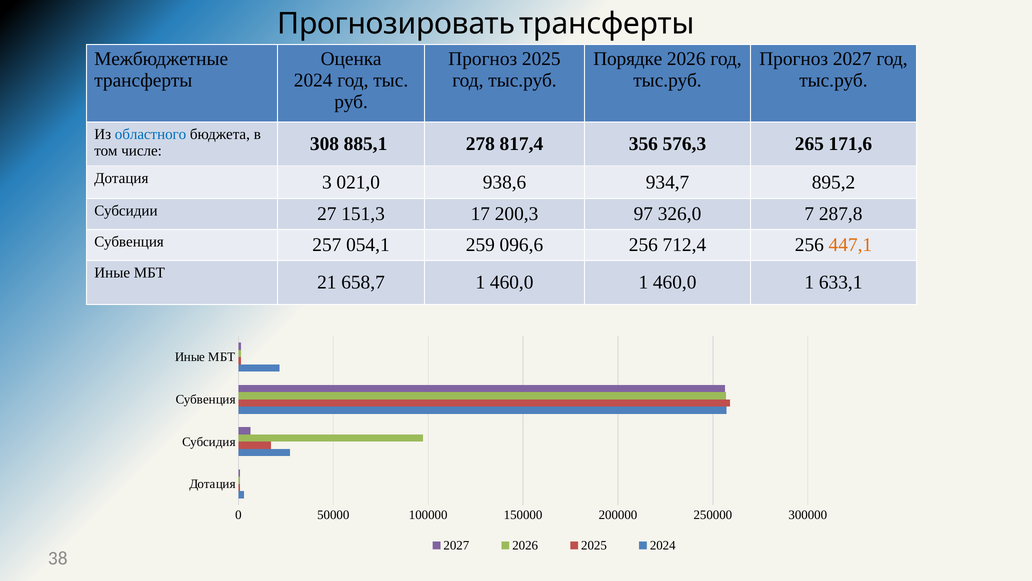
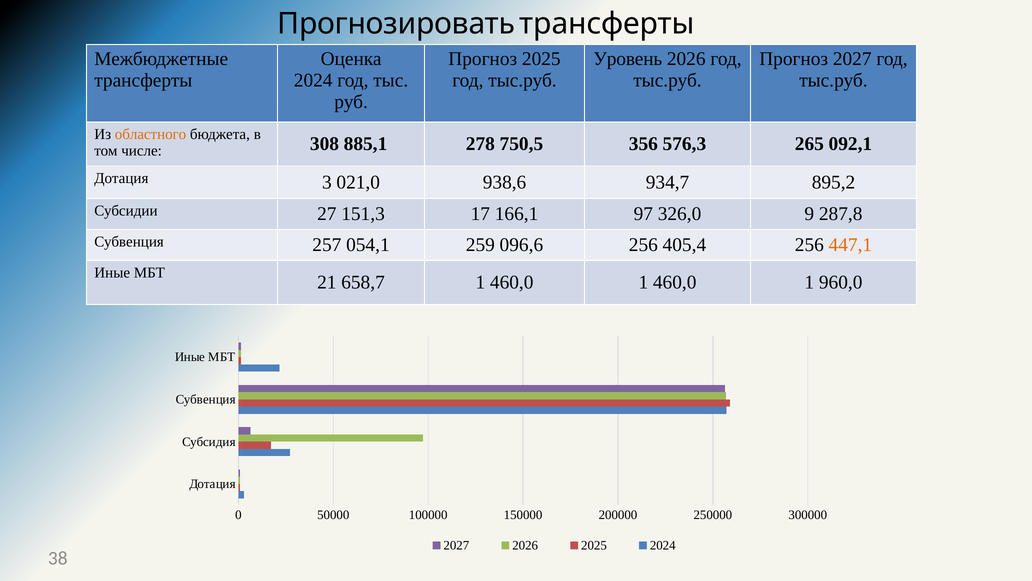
Порядке: Порядке -> Уровень (628, 59)
областного colour: blue -> orange (151, 134)
817,4: 817,4 -> 750,5 (521, 144)
171,6: 171,6 -> 092,1 (850, 144)
200,3: 200,3 -> 166,1 (517, 214)
7: 7 -> 9 (809, 214)
712,4: 712,4 -> 405,4 (684, 245)
633,1: 633,1 -> 960,0 (841, 282)
